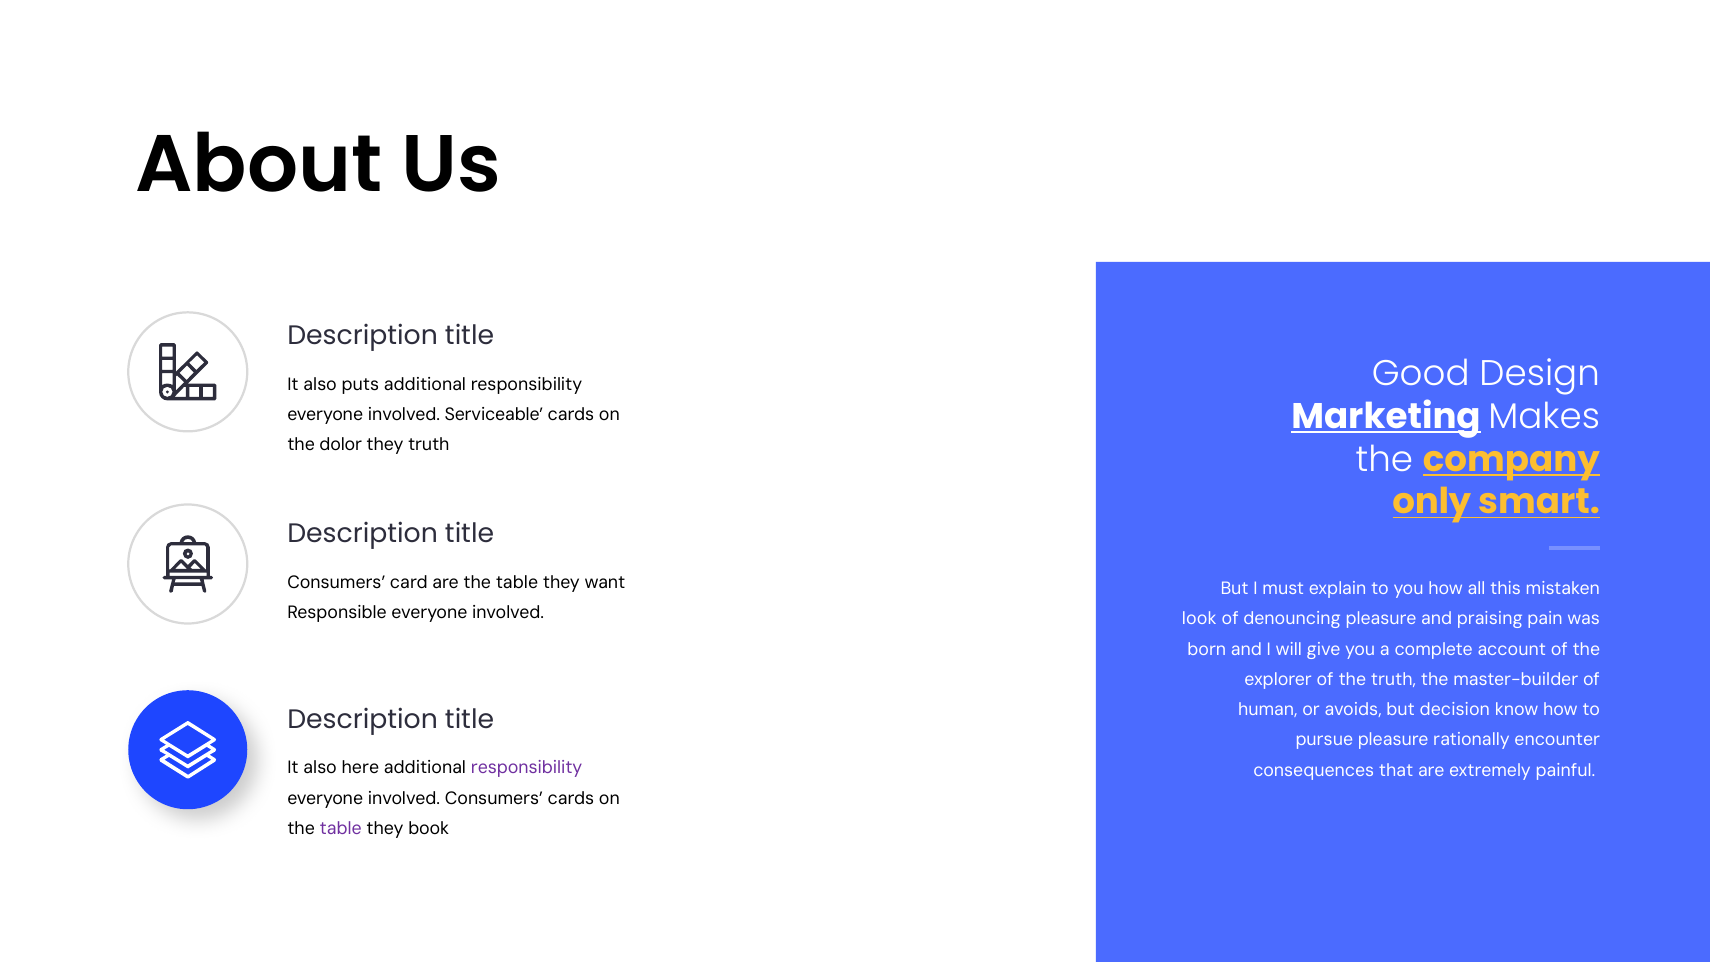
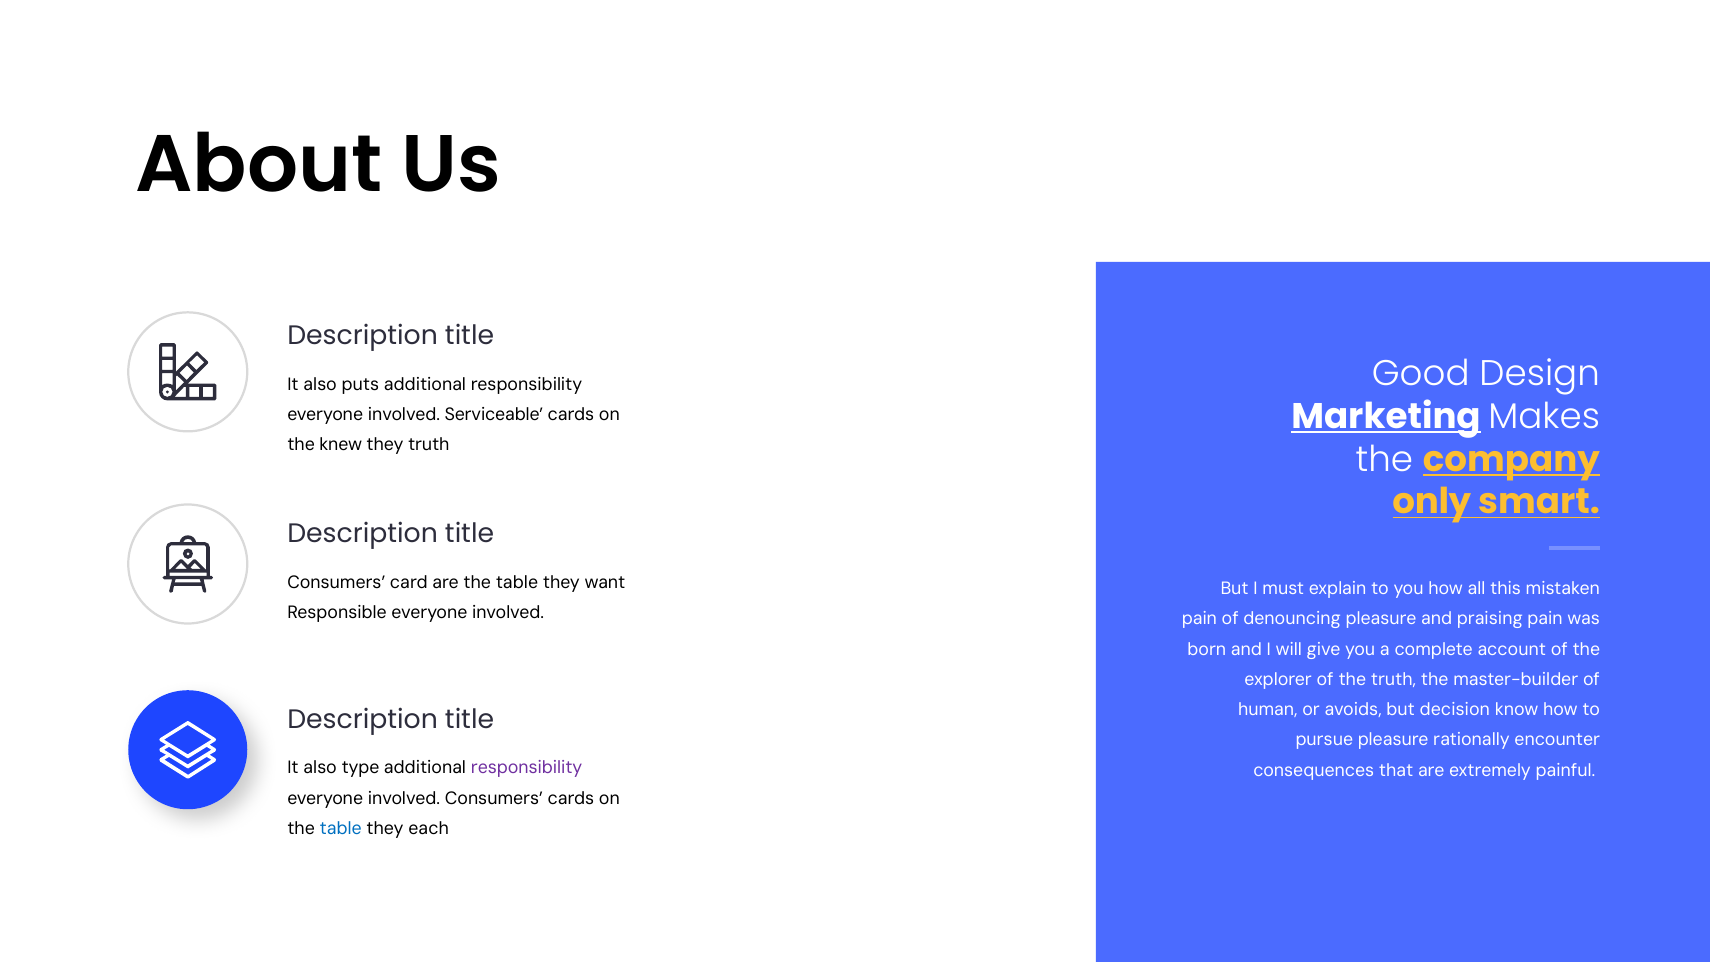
dolor: dolor -> knew (341, 445)
look: look -> pain (1199, 619)
here: here -> type (360, 768)
table colour: purple -> blue (341, 828)
book: book -> each (429, 828)
